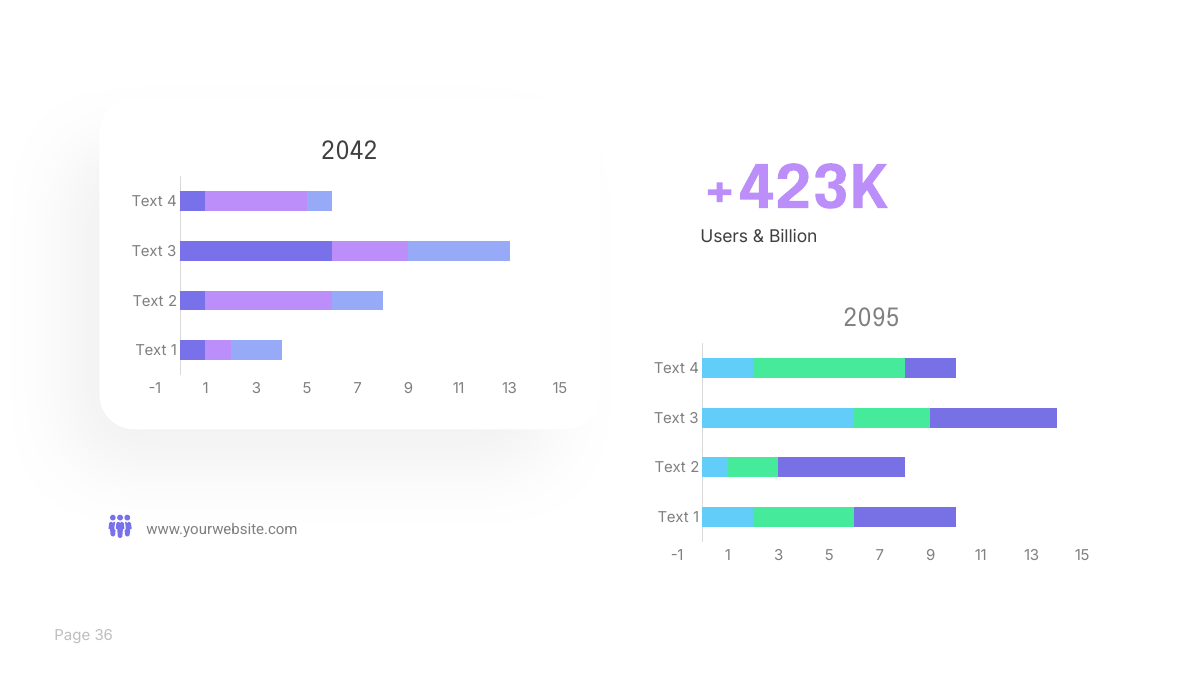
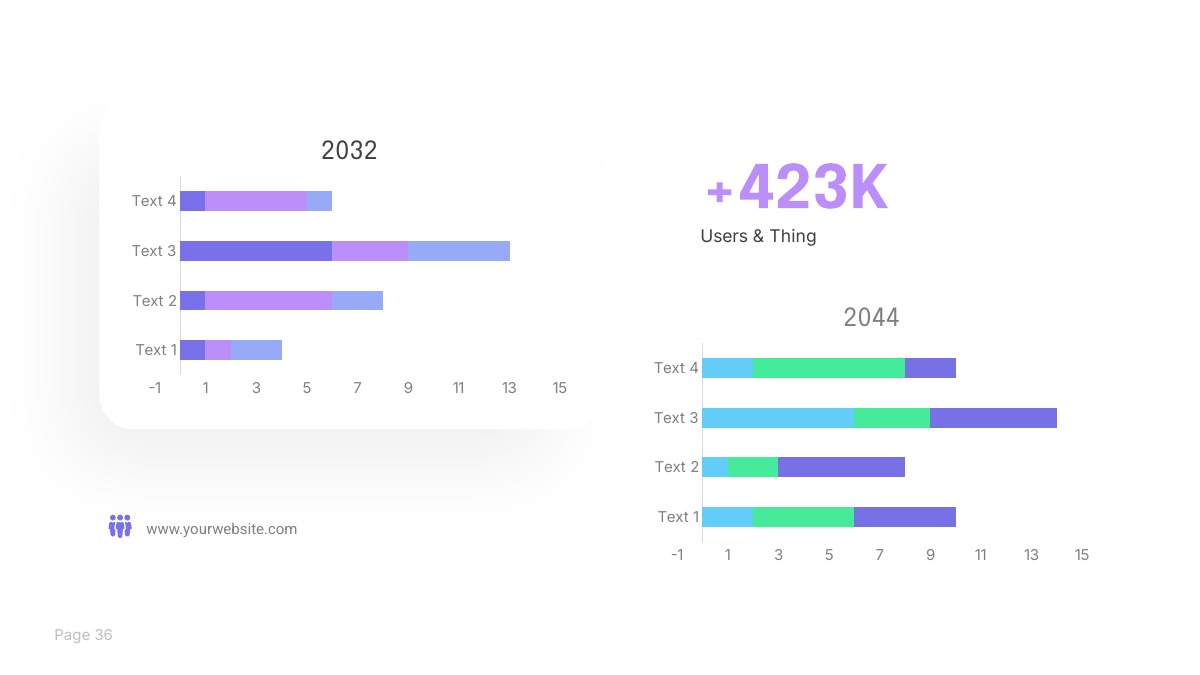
2042: 2042 -> 2032 (350, 152)
Billion: Billion -> Thing (793, 237)
2095: 2095 -> 2044 (872, 318)
